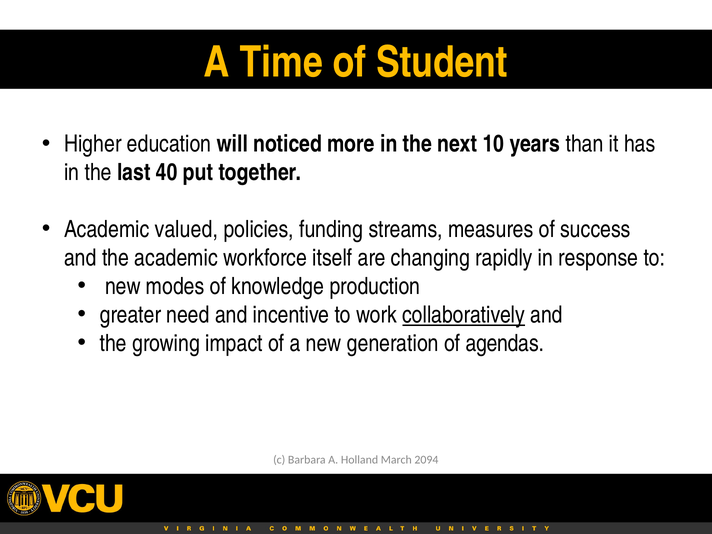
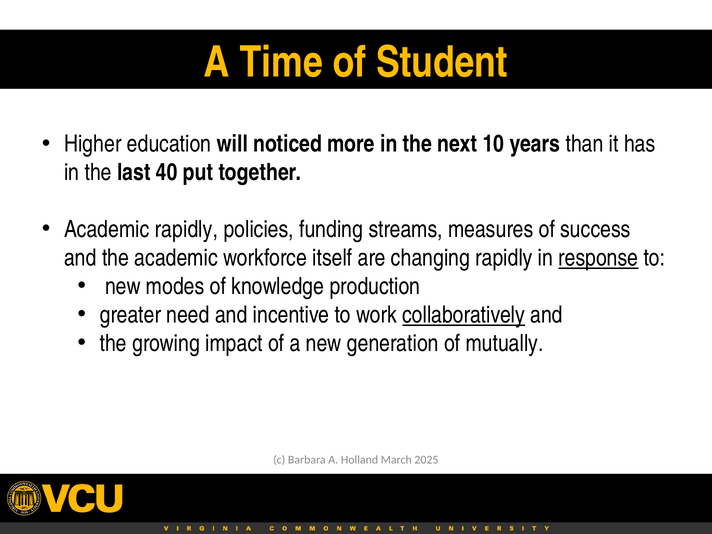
Academic valued: valued -> rapidly (186, 229)
response underline: none -> present (598, 258)
agendas: agendas -> mutually (505, 343)
2094: 2094 -> 2025 (426, 460)
